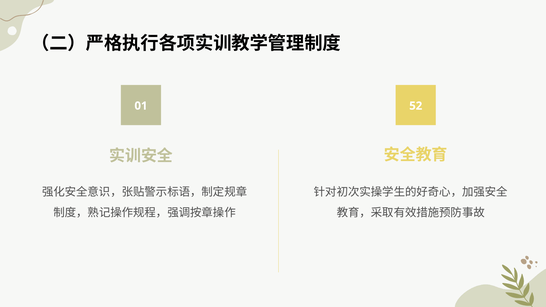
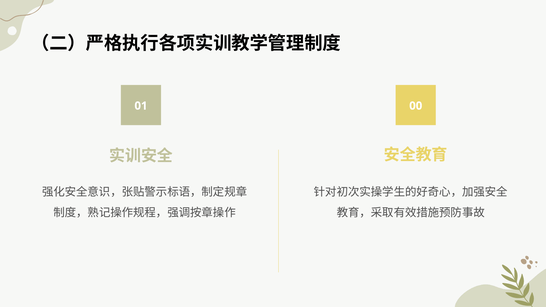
52: 52 -> 00 (416, 106)
